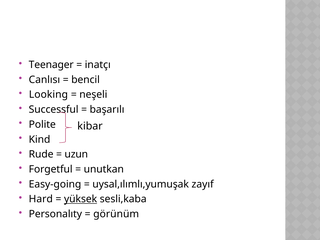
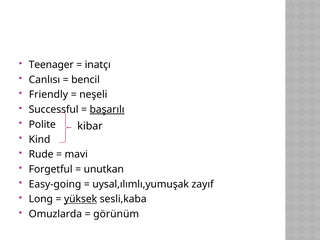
Looking: Looking -> Friendly (48, 95)
başarılı underline: none -> present (107, 110)
uzun: uzun -> mavi (76, 154)
Hard: Hard -> Long (41, 199)
Personalıty: Personalıty -> Omuzlarda (55, 214)
